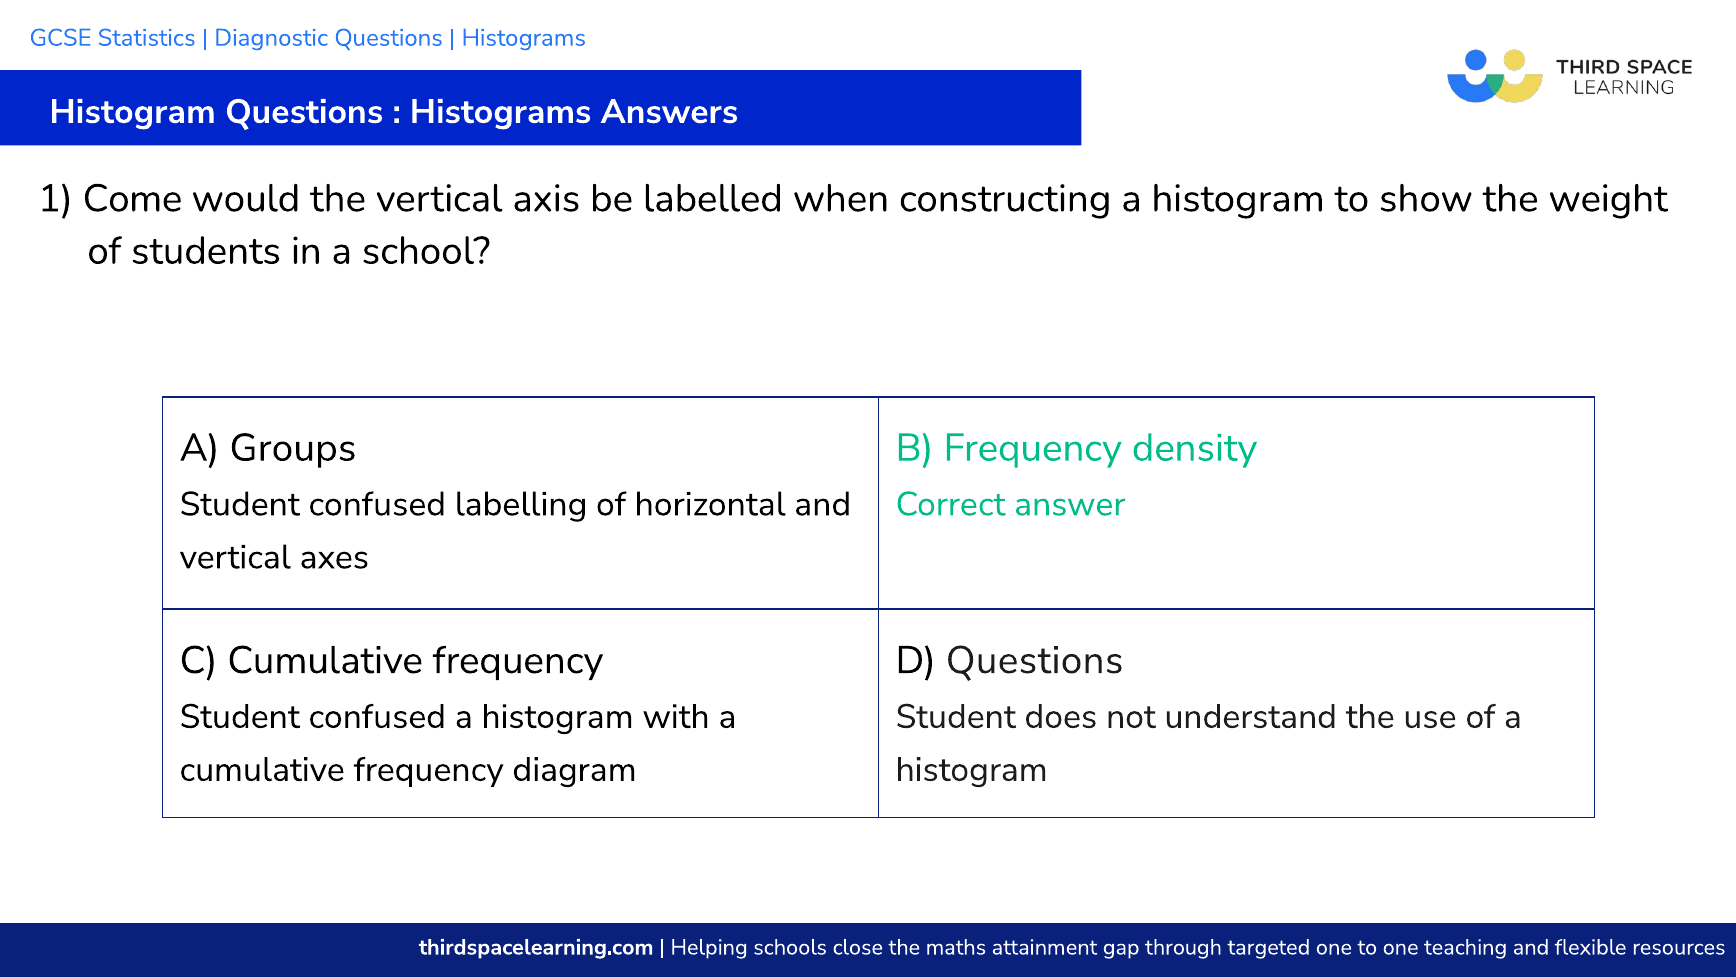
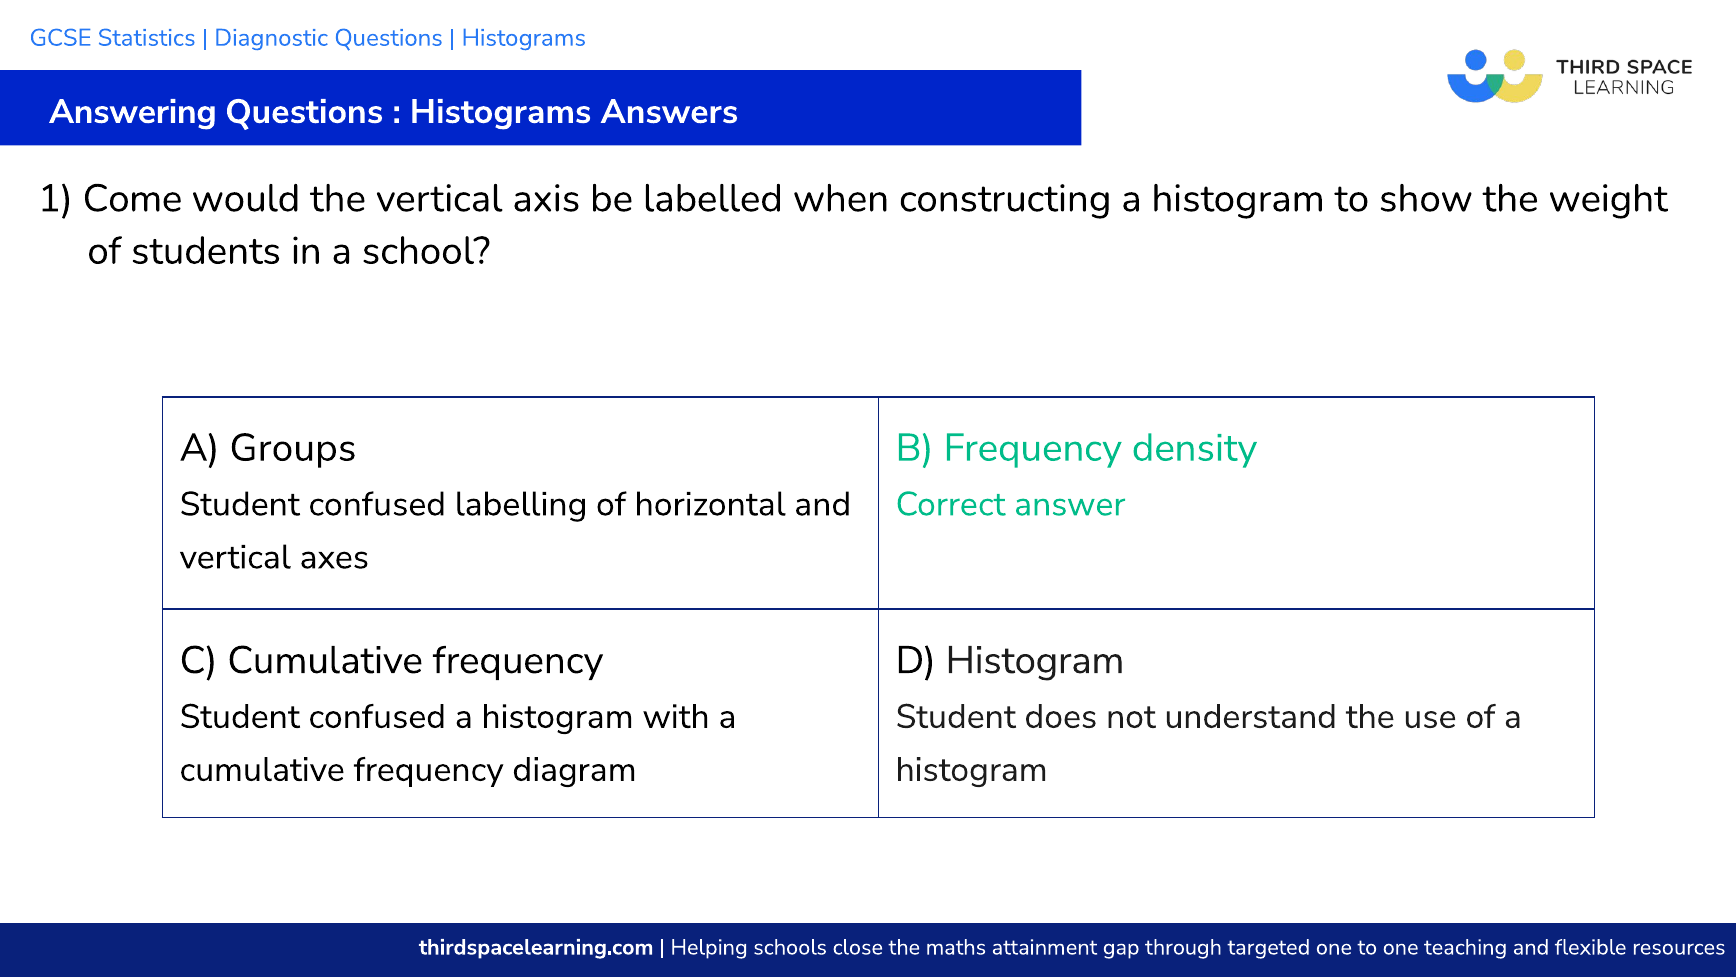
Histogram: Histogram -> Answering (133, 112)
D Questions: Questions -> Histogram (1035, 660)
